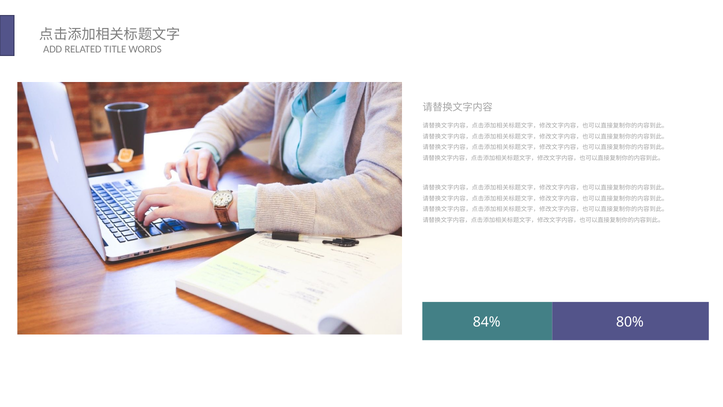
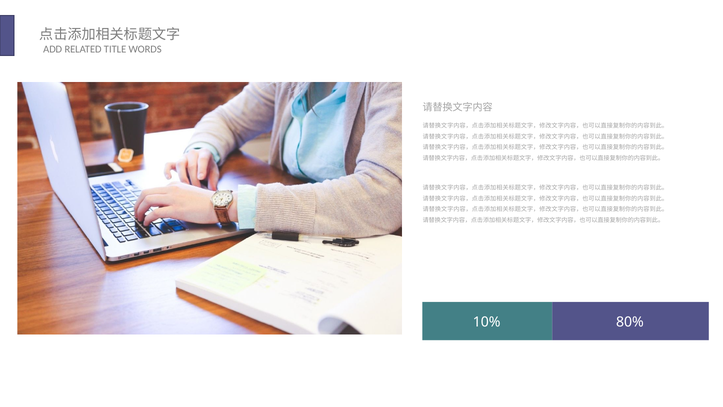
84%: 84% -> 10% (487, 322)
